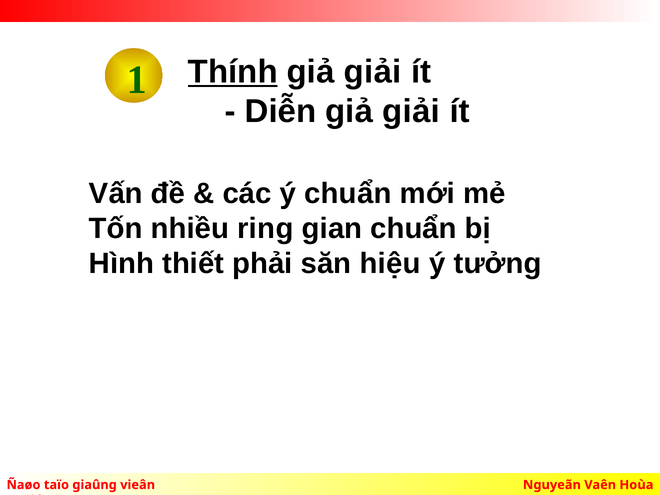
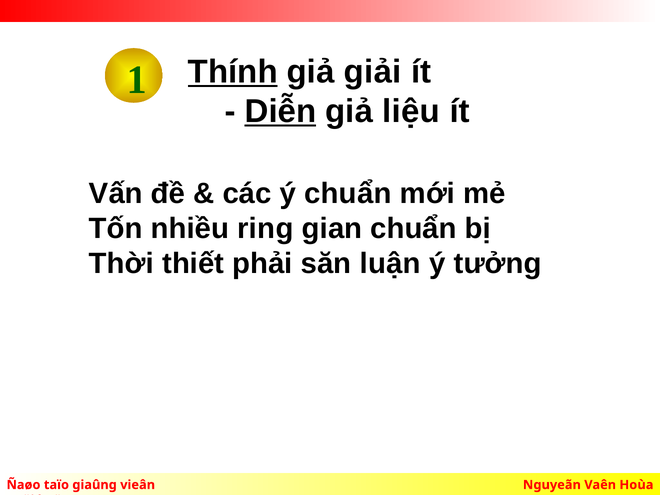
Diễn underline: none -> present (280, 111)
giải: giải -> liệu (411, 111)
Hình: Hình -> Thời (122, 264)
hiệu: hiệu -> luận (390, 264)
